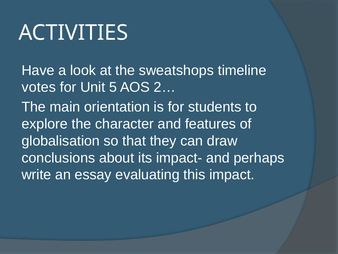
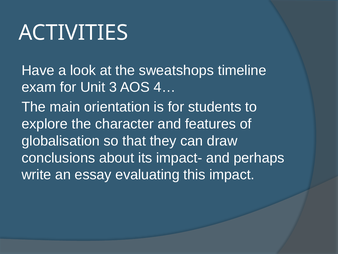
votes: votes -> exam (39, 87)
5: 5 -> 3 (113, 87)
2…: 2… -> 4… (165, 87)
